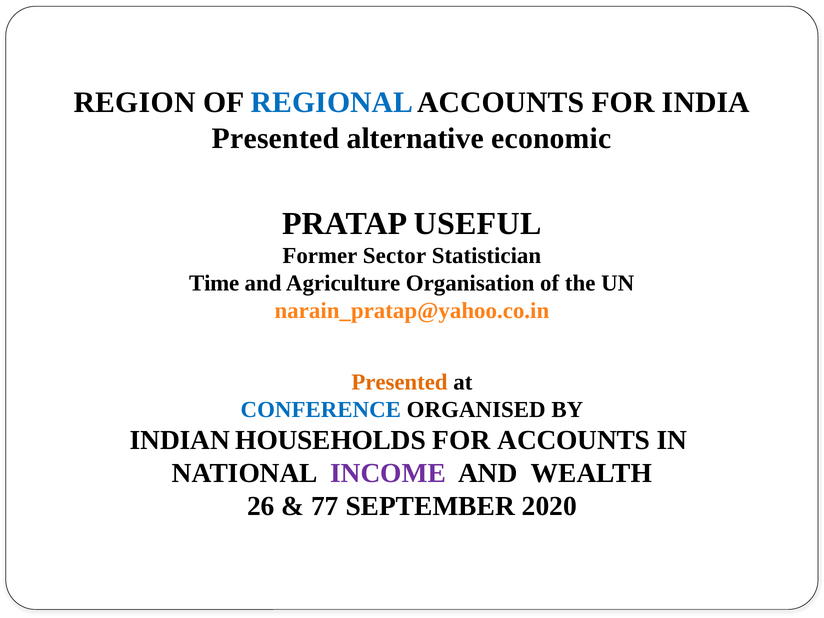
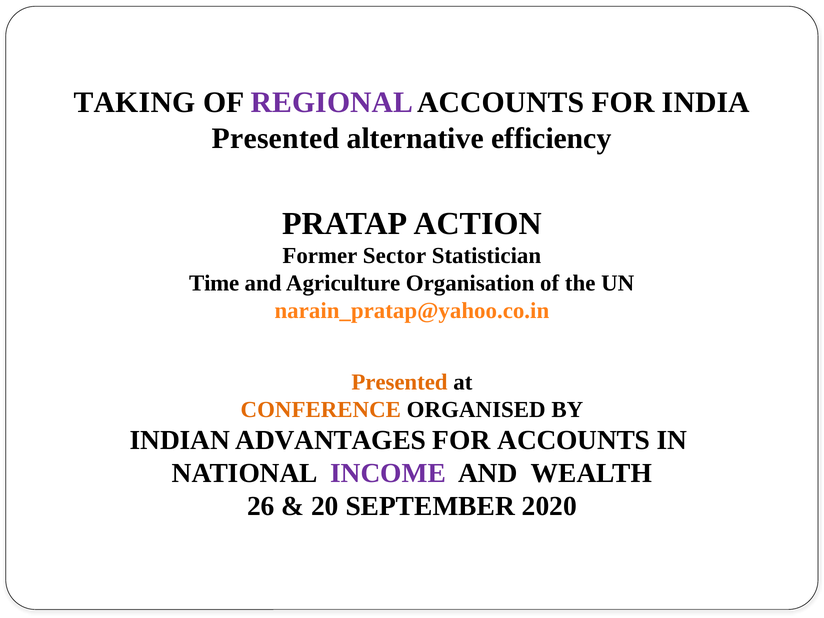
REGION: REGION -> TAKING (135, 103)
REGIONAL colour: blue -> purple (332, 103)
economic: economic -> efficiency (551, 138)
USEFUL: USEFUL -> ACTION (478, 224)
CONFERENCE colour: blue -> orange (321, 410)
HOUSEHOLDS: HOUSEHOLDS -> ADVANTAGES (331, 440)
77: 77 -> 20 (325, 506)
